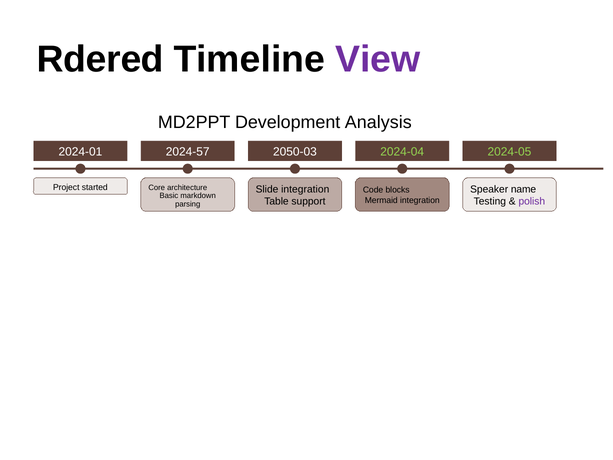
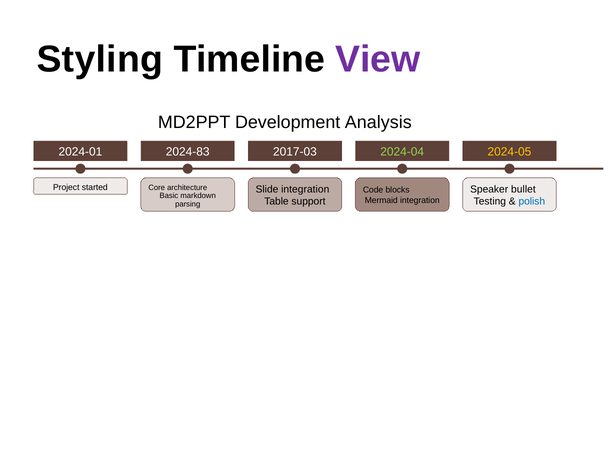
Rdered: Rdered -> Styling (100, 59)
2024-57: 2024-57 -> 2024-83 (188, 152)
2050-03: 2050-03 -> 2017-03 (295, 152)
2024-05 colour: light green -> yellow (509, 152)
name: name -> bullet (523, 189)
polish colour: purple -> blue (532, 201)
